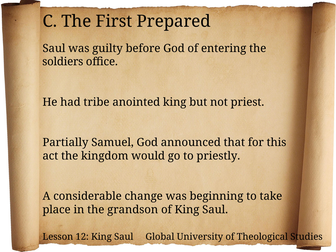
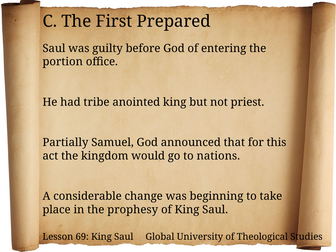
soldiers: soldiers -> portion (63, 62)
priestly: priestly -> nations (218, 156)
grandson: grandson -> prophesy (133, 210)
12: 12 -> 69 (82, 237)
